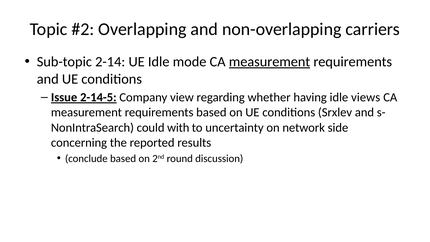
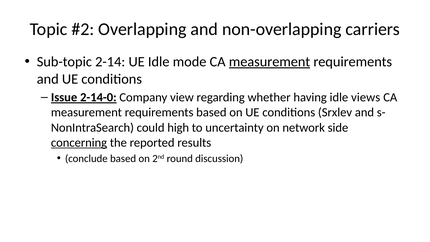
2-14-5: 2-14-5 -> 2-14-0 (98, 97)
with: with -> high (178, 127)
concerning underline: none -> present (79, 142)
